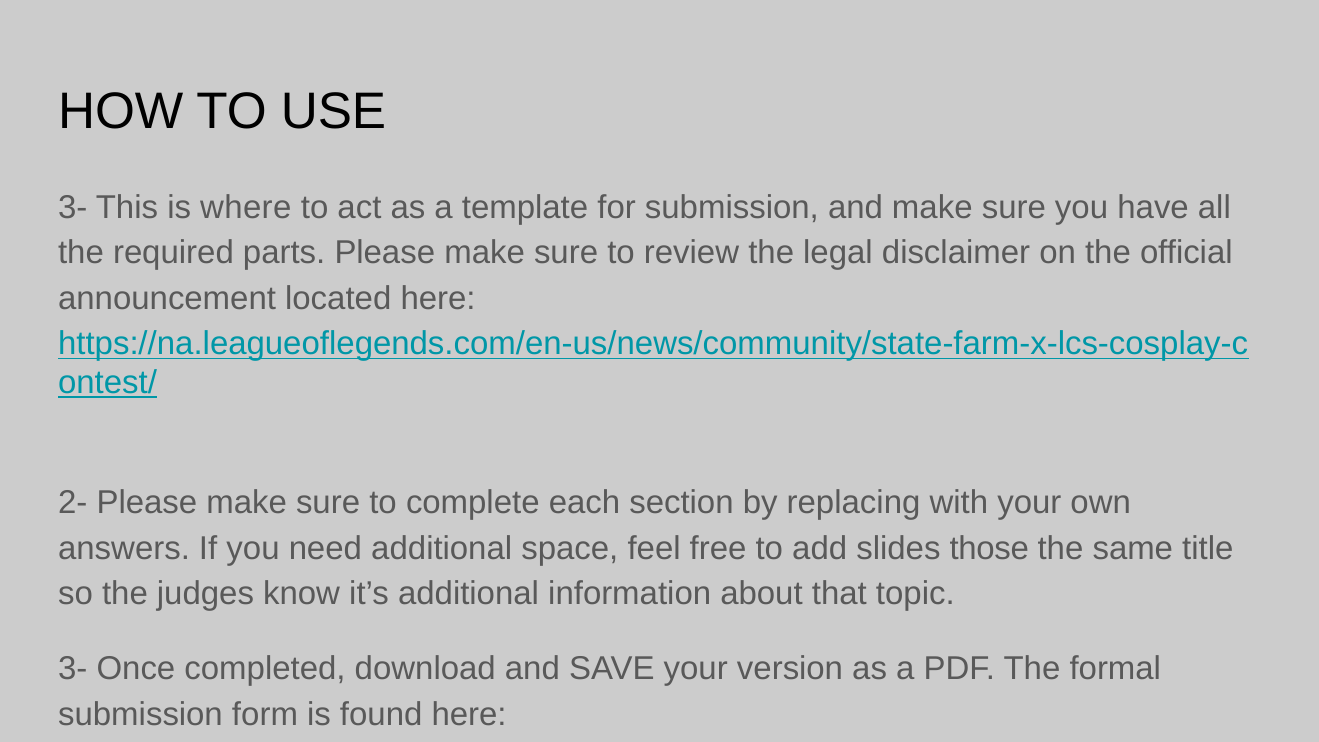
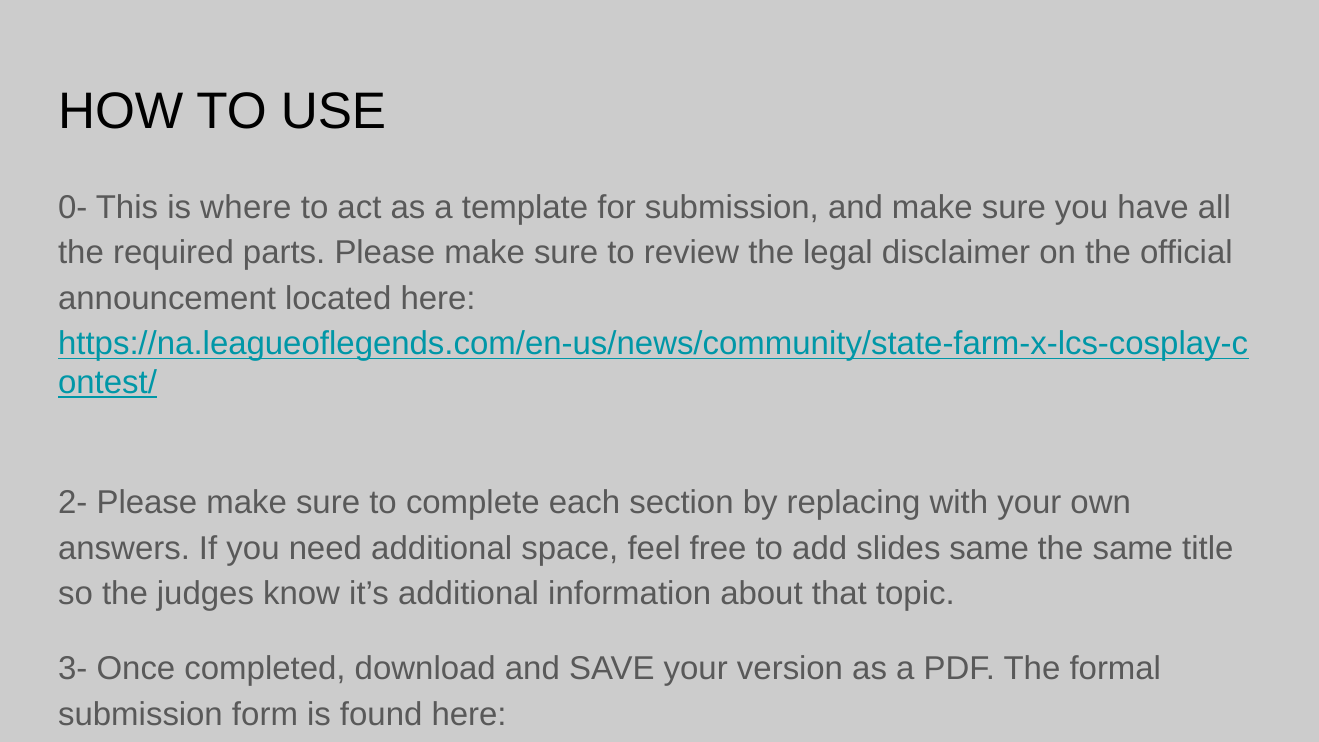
3-: 3- -> 0- (73, 207)
slides those: those -> same (989, 549)
